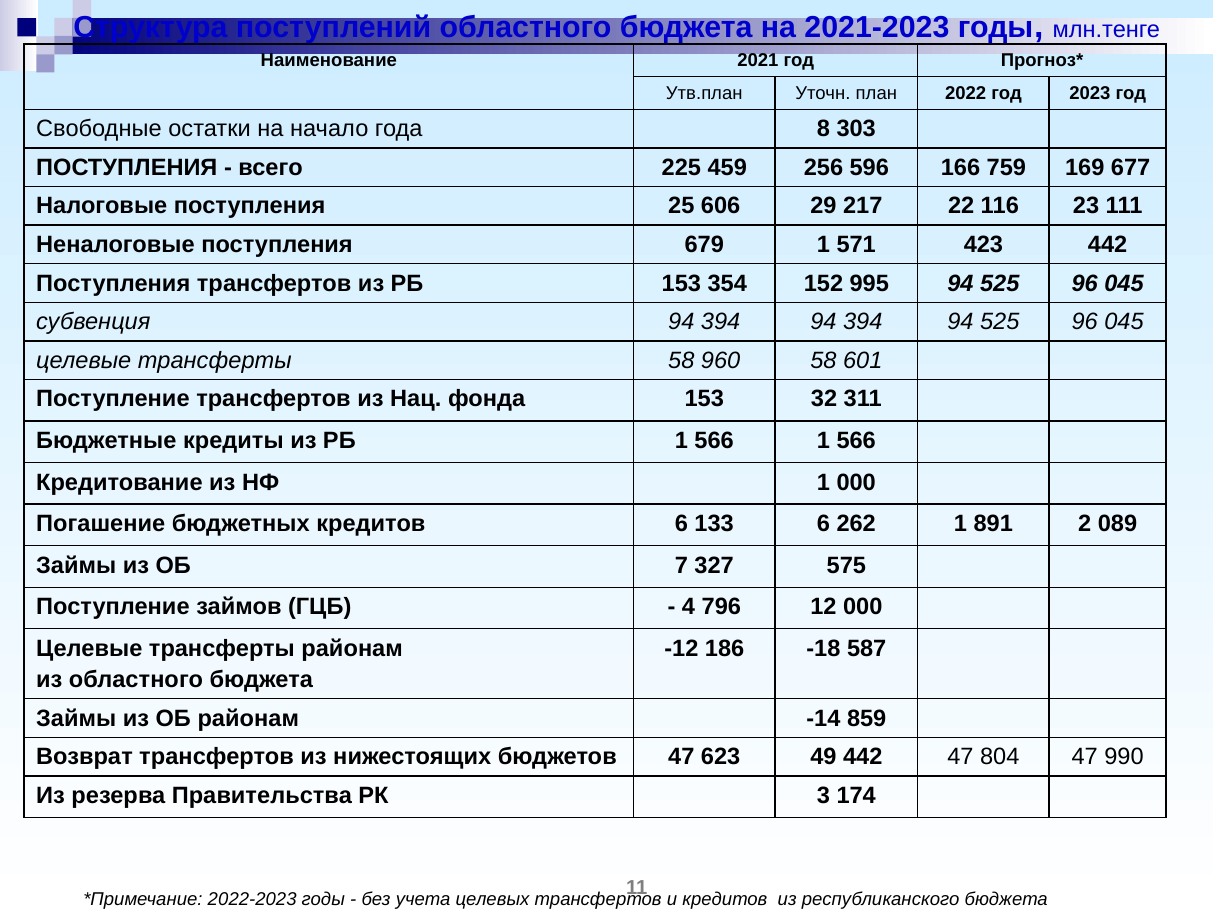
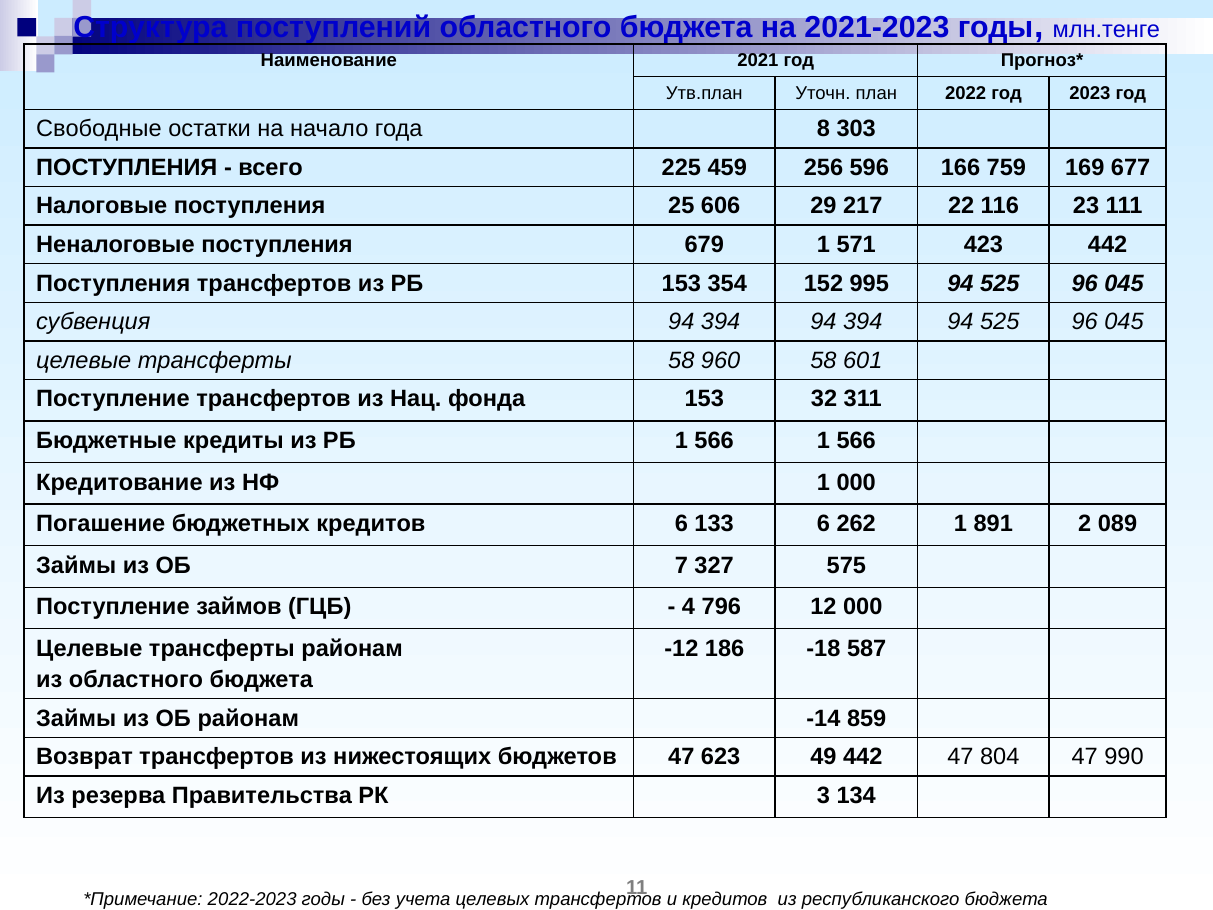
174: 174 -> 134 (856, 795)
